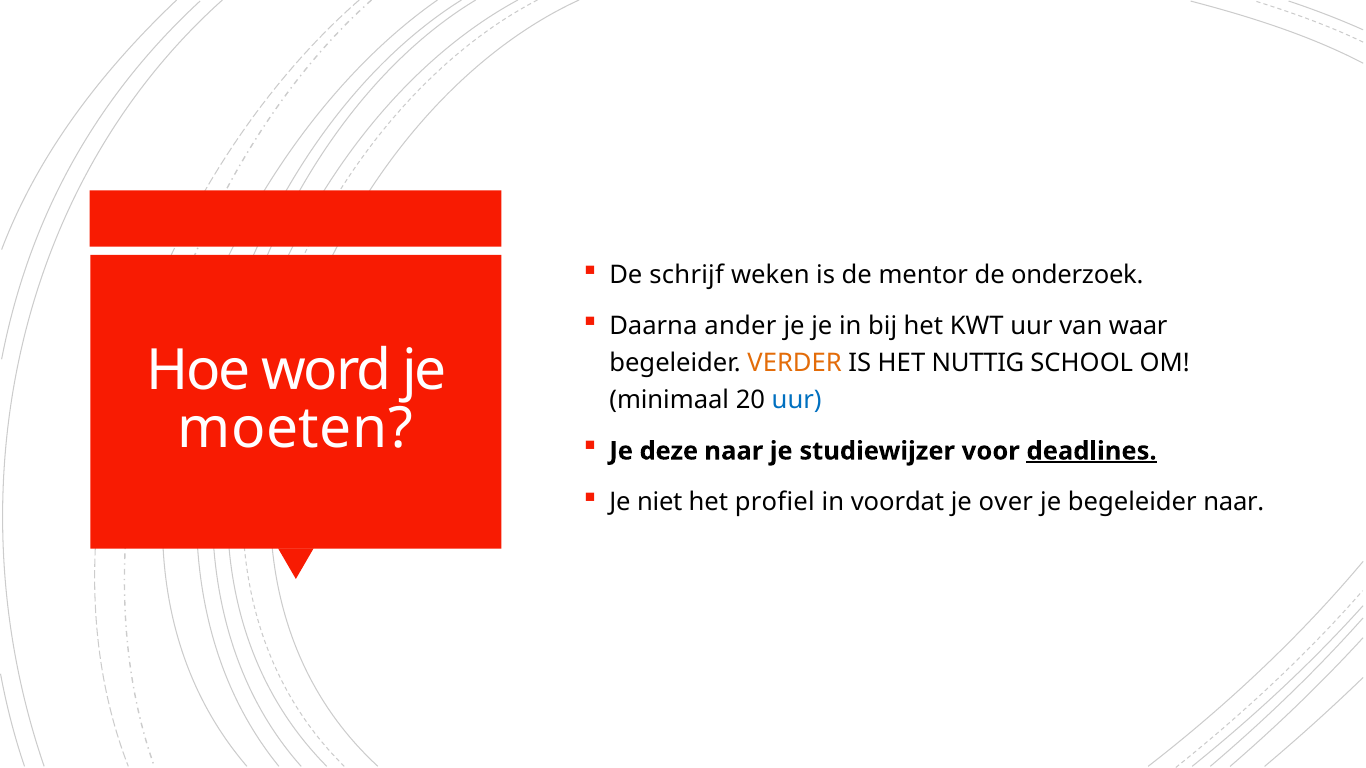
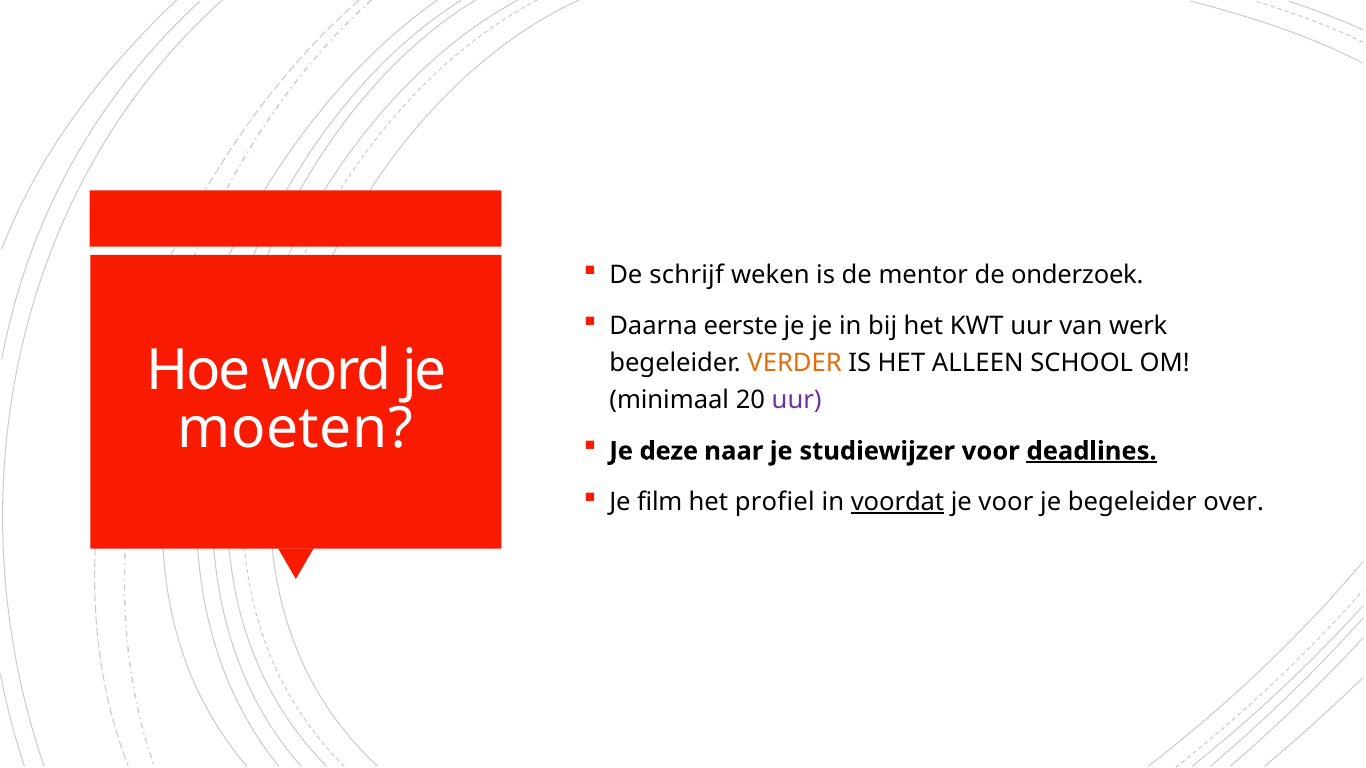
ander: ander -> eerste (741, 326)
waar: waar -> werk (1138, 326)
NUTTIG: NUTTIG -> ALLEEN (978, 363)
uur colour: blue -> purple (797, 400)
niet: niet -> film (660, 502)
voordat underline: none -> present (897, 502)
je over: over -> voor (1006, 502)
begeleider naar: naar -> over (1234, 502)
